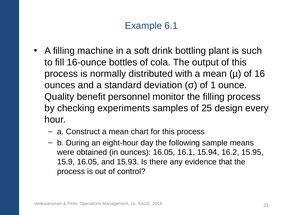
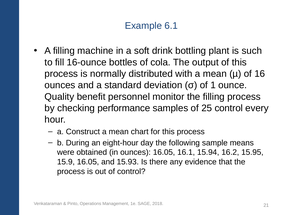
experiments: experiments -> performance (124, 108)
25 design: design -> control (229, 108)
